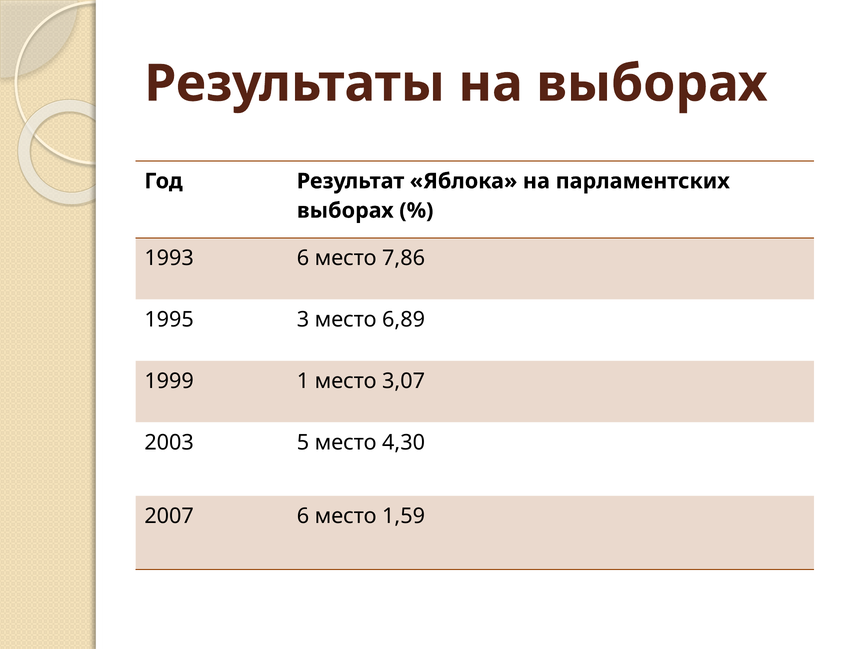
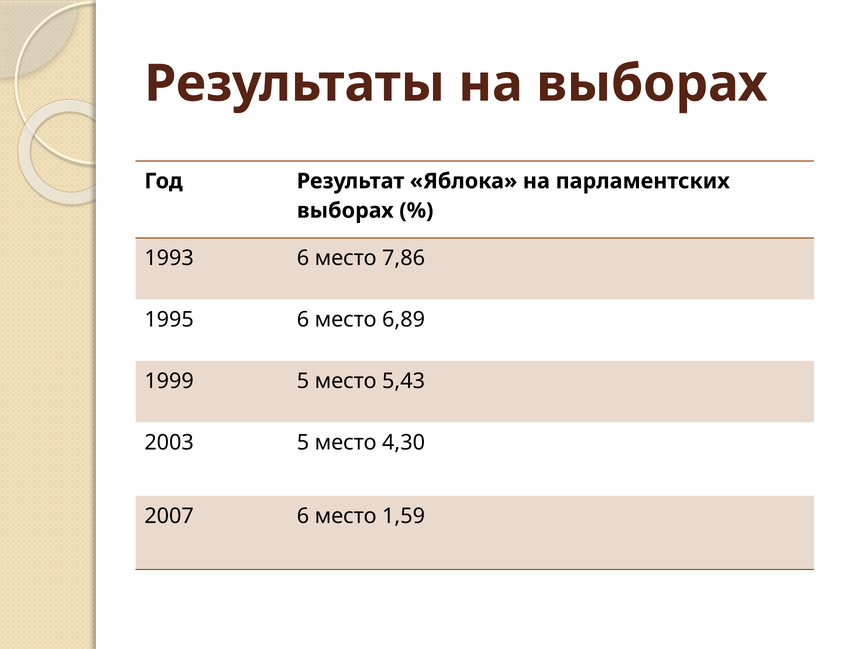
1995 3: 3 -> 6 (303, 319)
1999 1: 1 -> 5 (303, 381)
3,07: 3,07 -> 5,43 (404, 381)
